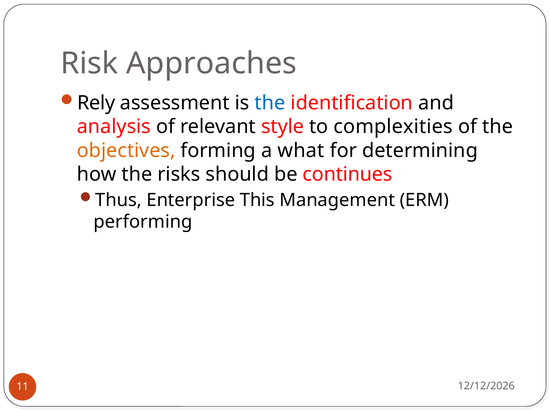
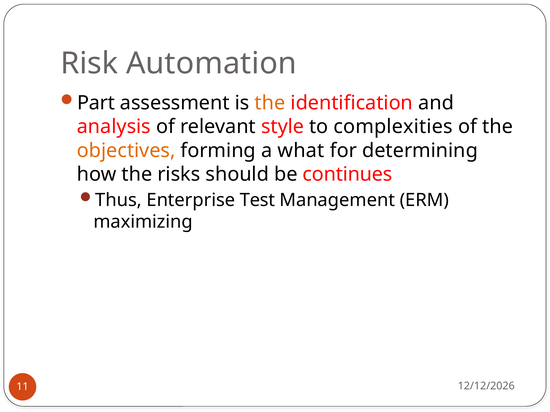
Approaches: Approaches -> Automation (211, 64)
Rely: Rely -> Part (96, 103)
the colour: blue -> orange (270, 103)
This: This -> Test (257, 200)
performing: performing -> maximizing (143, 222)
